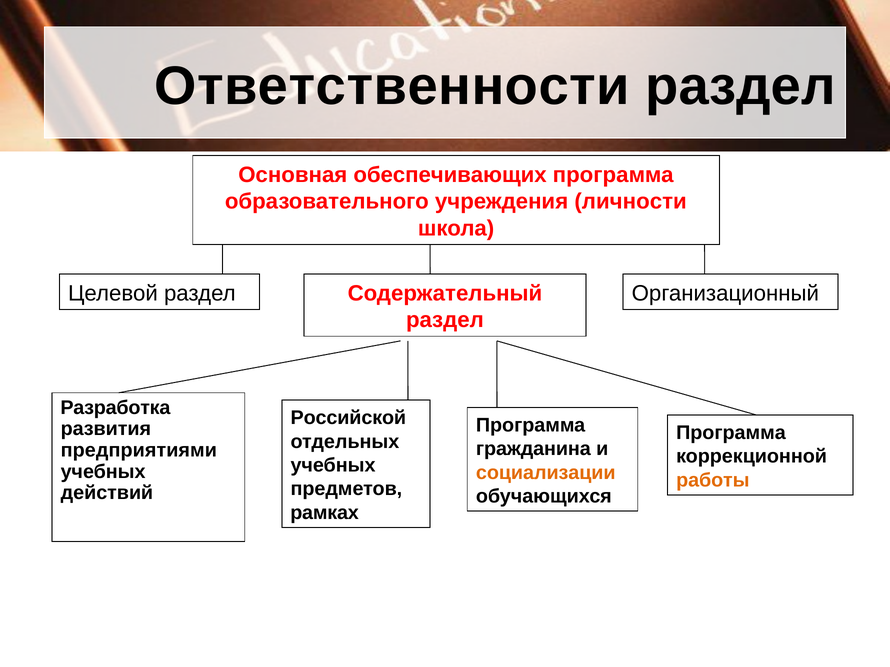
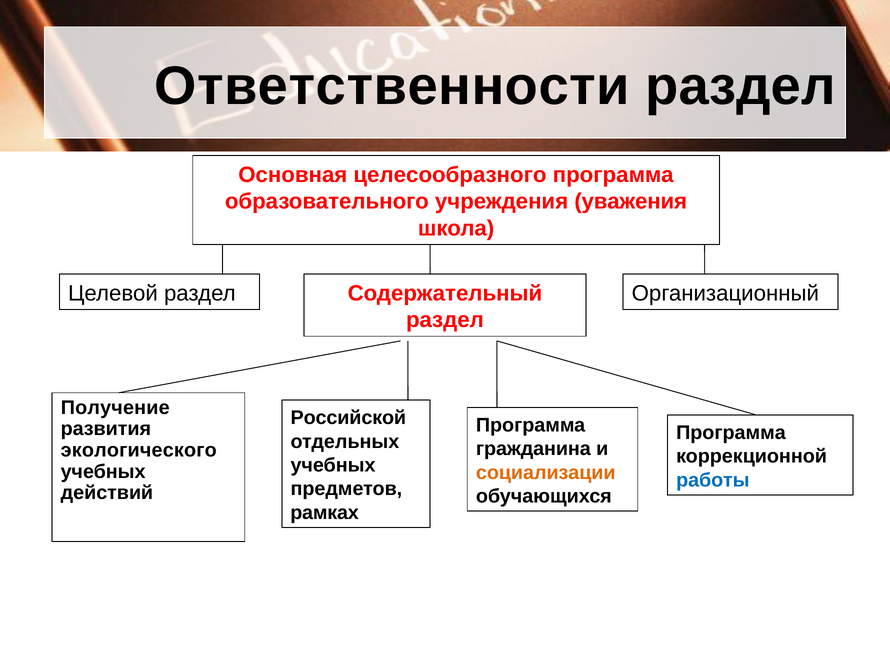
обеспечивающих: обеспечивающих -> целесообразного (450, 175)
личности: личности -> уважения (631, 202)
Разработка: Разработка -> Получение (115, 408)
предприятиями: предприятиями -> экологического (139, 451)
работы colour: orange -> blue (713, 480)
